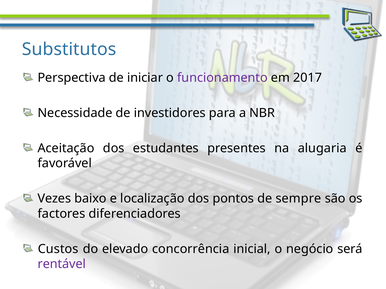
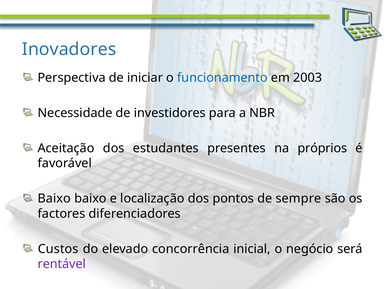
Substitutos: Substitutos -> Inovadores (69, 49)
funcionamento colour: purple -> blue (222, 78)
2017: 2017 -> 2003 (308, 78)
alugaria: alugaria -> próprios (322, 148)
Vezes: Vezes -> Baixo (54, 199)
